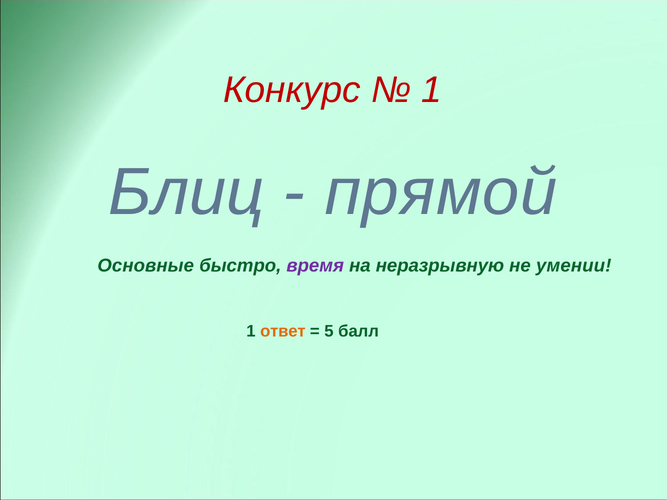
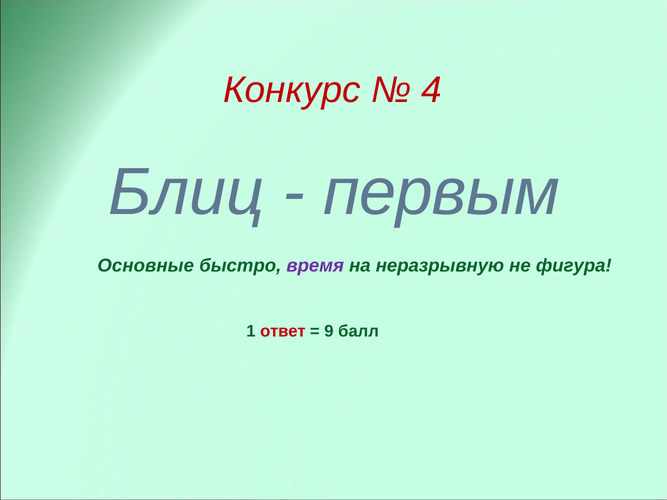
1: 1 -> 4 (432, 90)
прямой: прямой -> первым (442, 193)
умении: умении -> фигура (574, 266)
ответ colour: orange -> red (283, 331)
5: 5 -> 9 (329, 331)
